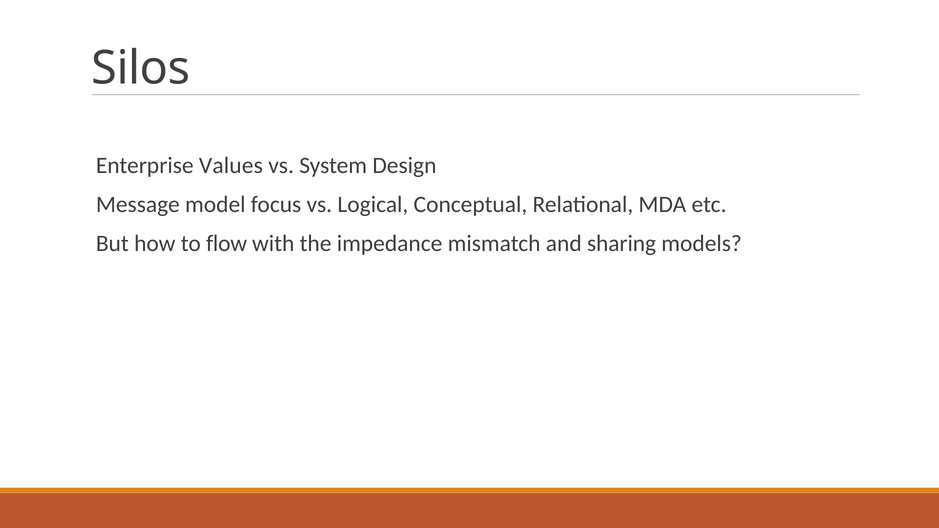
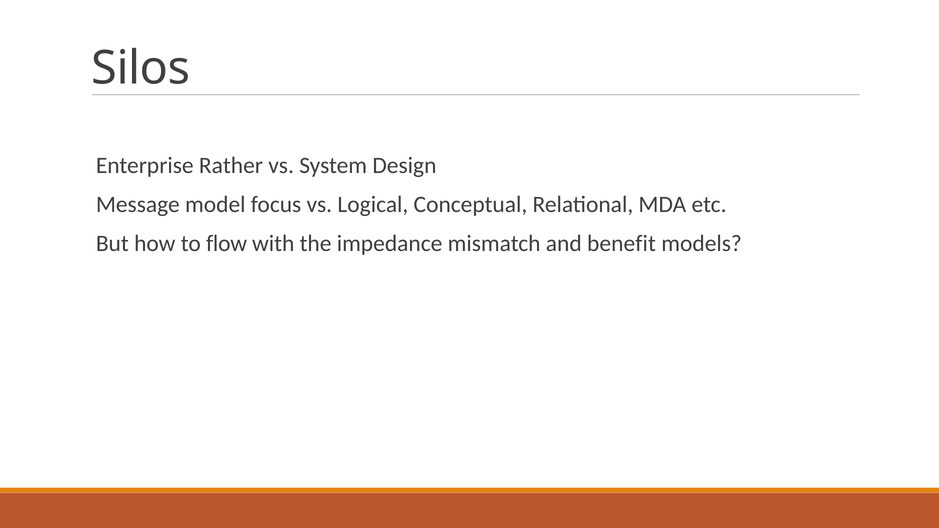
Values: Values -> Rather (231, 166)
sharing: sharing -> benefit (621, 244)
